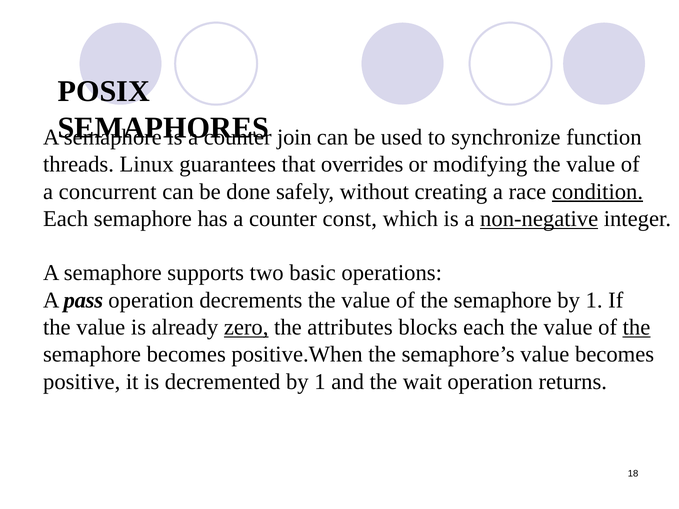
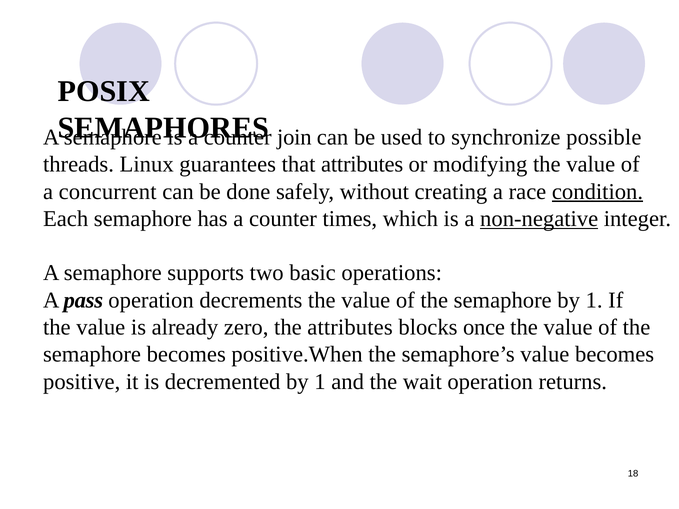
function: function -> possible (604, 137)
that overrides: overrides -> attributes (362, 165)
const: const -> times (350, 219)
zero underline: present -> none (246, 327)
blocks each: each -> once (484, 327)
the underline: present -> none (636, 327)
